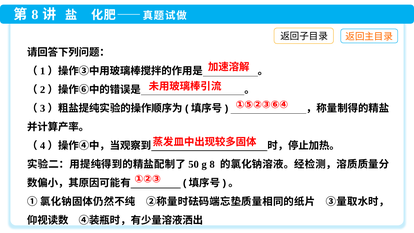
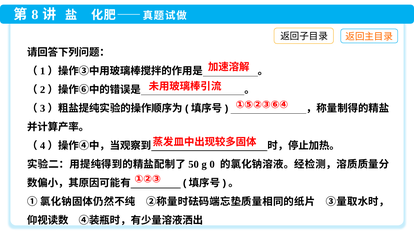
g 8: 8 -> 0 (212, 164)
